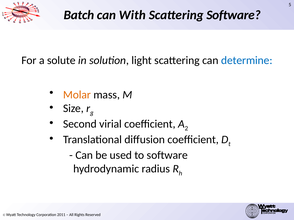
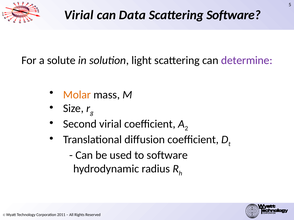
Batch: Batch -> Virial (79, 15)
With: With -> Data (132, 15)
determine colour: blue -> purple (247, 61)
